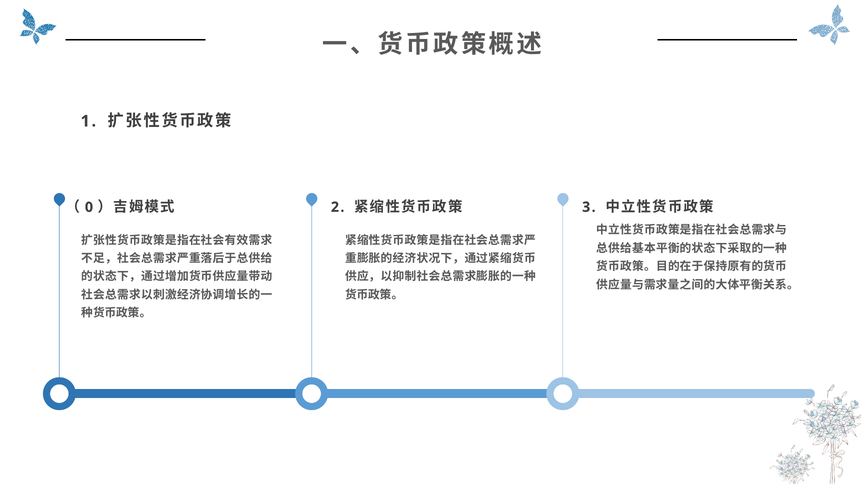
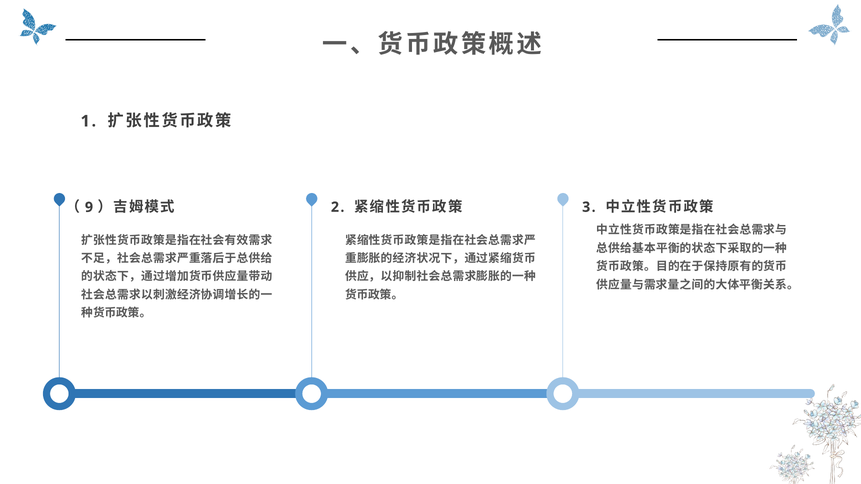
0: 0 -> 9 (89, 207)
